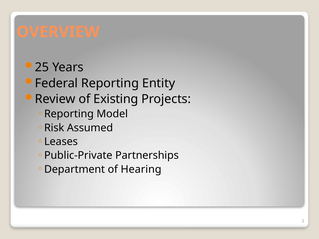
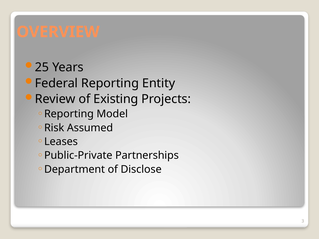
Hearing: Hearing -> Disclose (141, 169)
